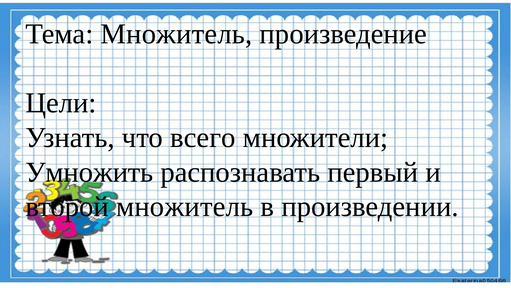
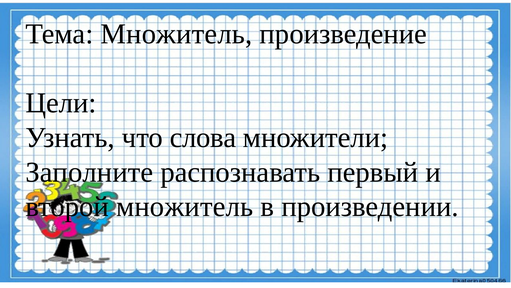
всего: всего -> слова (203, 137)
Умножить: Умножить -> Заполните (89, 172)
